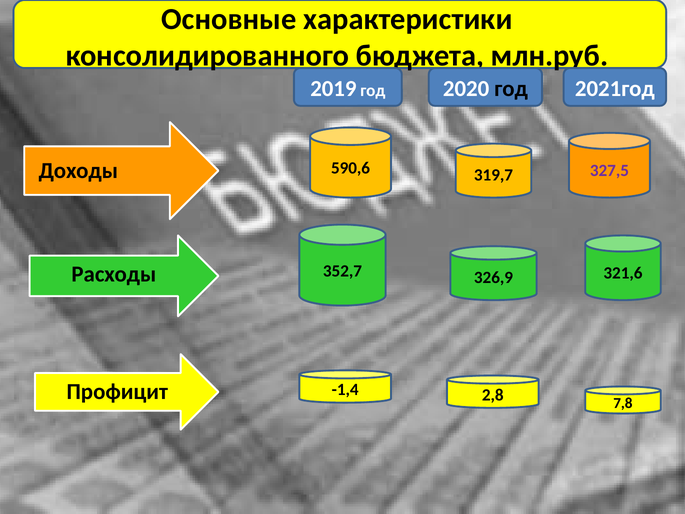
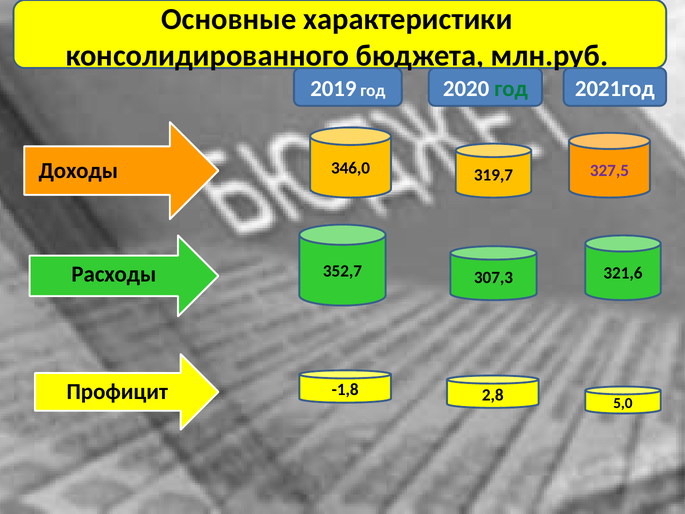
год colour: black -> green (511, 88)
590,6: 590,6 -> 346,0 (351, 168)
326,9: 326,9 -> 307,3 (493, 278)
-1,4: -1,4 -> -1,8 (345, 390)
7,8: 7,8 -> 5,0 (623, 403)
